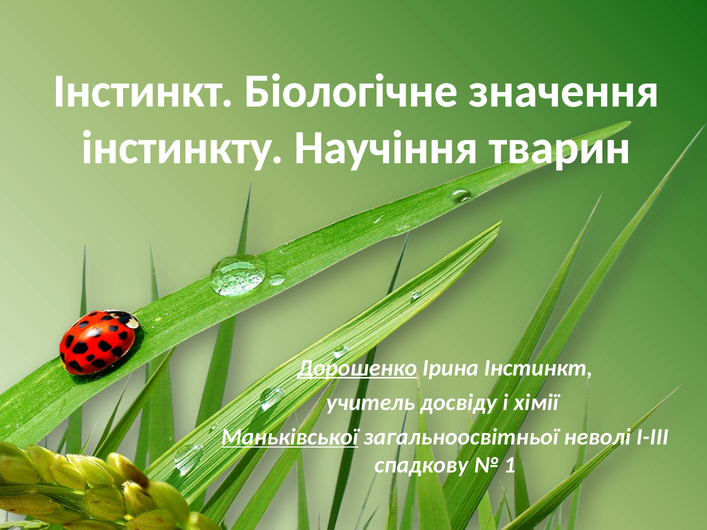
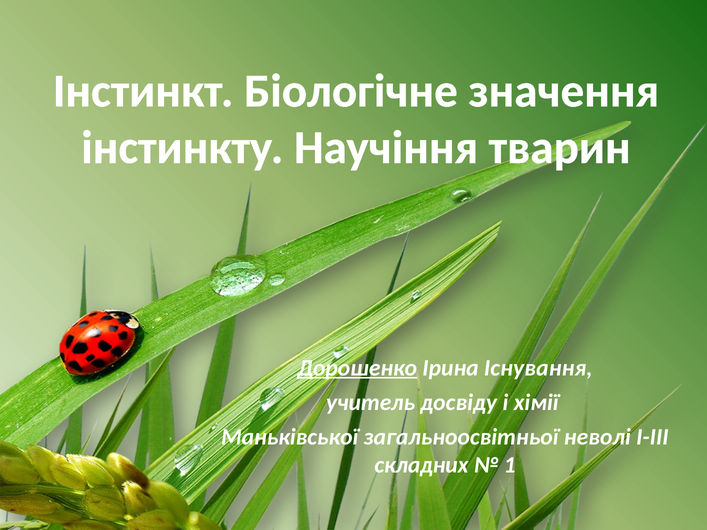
Ірина Інстинкт: Інстинкт -> Існування (538, 368)
Маньківської underline: present -> none (290, 437)
спадкову: спадкову -> складних (421, 465)
